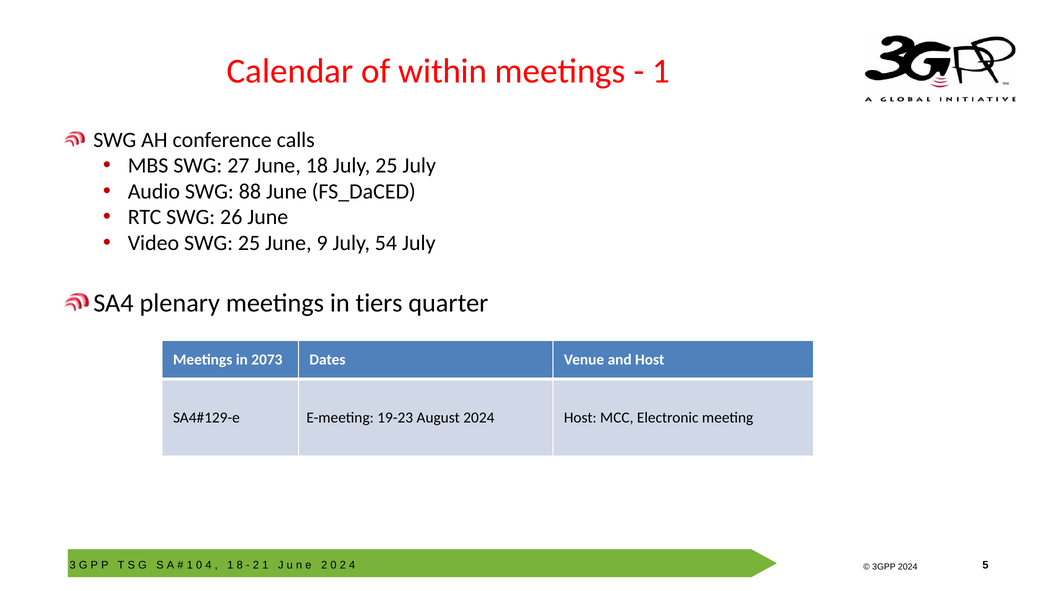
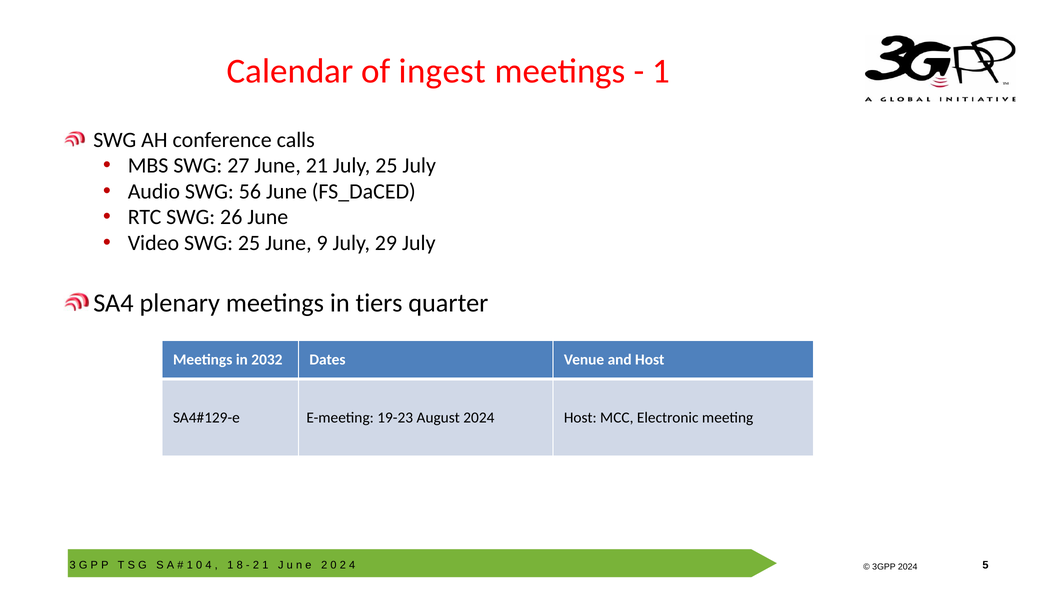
within: within -> ingest (442, 71)
18: 18 -> 21 (317, 166)
88: 88 -> 56 (250, 191)
54: 54 -> 29 (386, 243)
2073: 2073 -> 2032 (267, 360)
